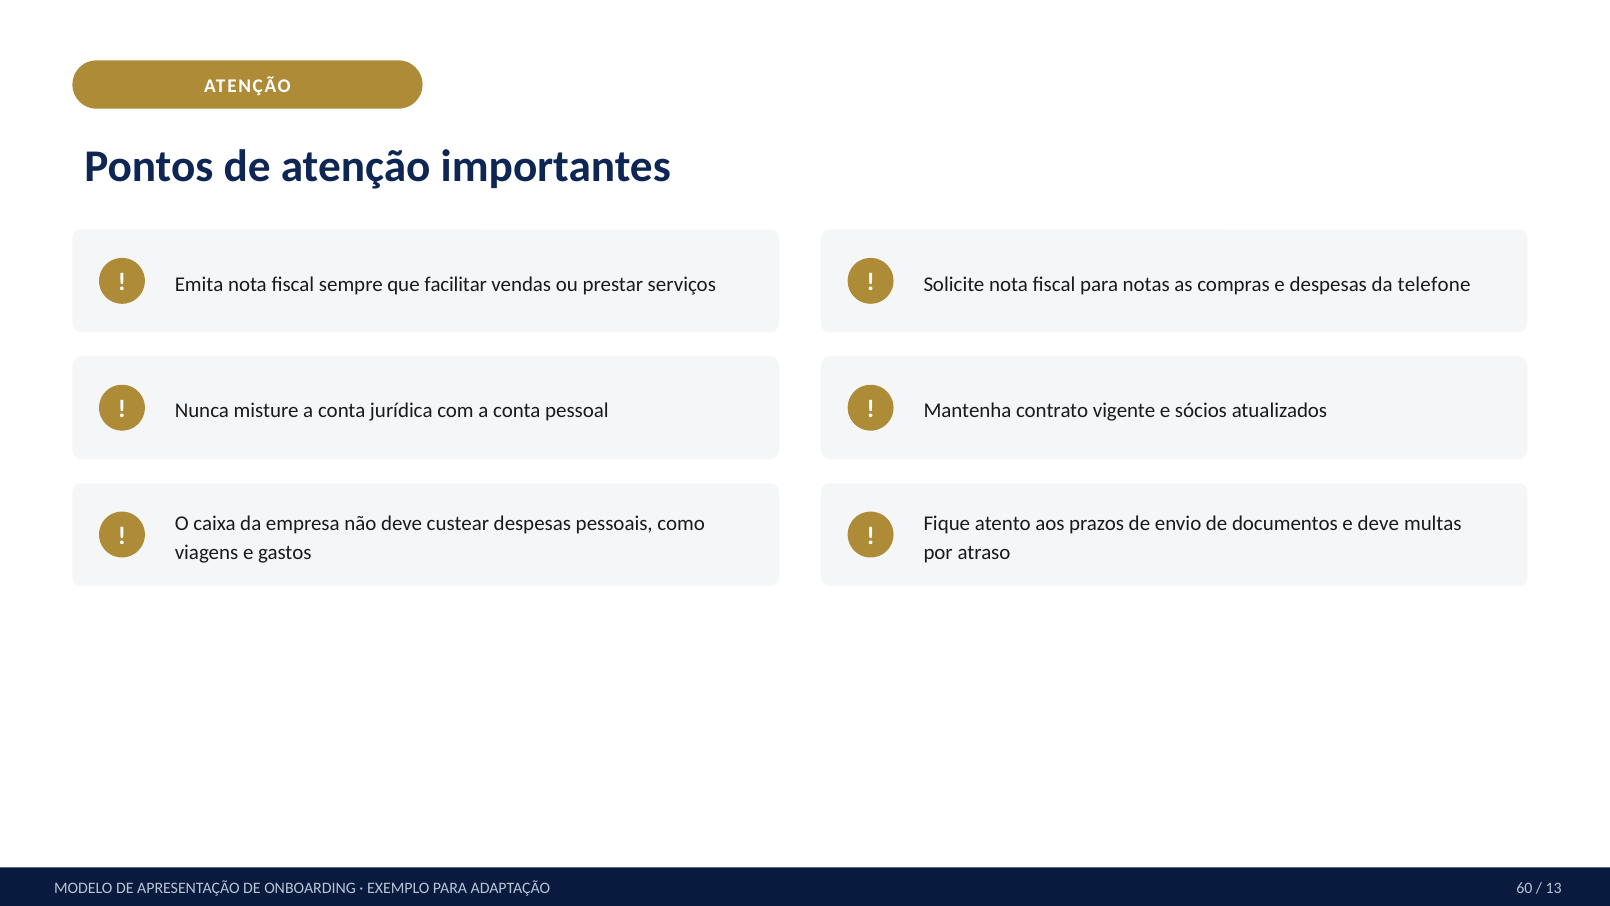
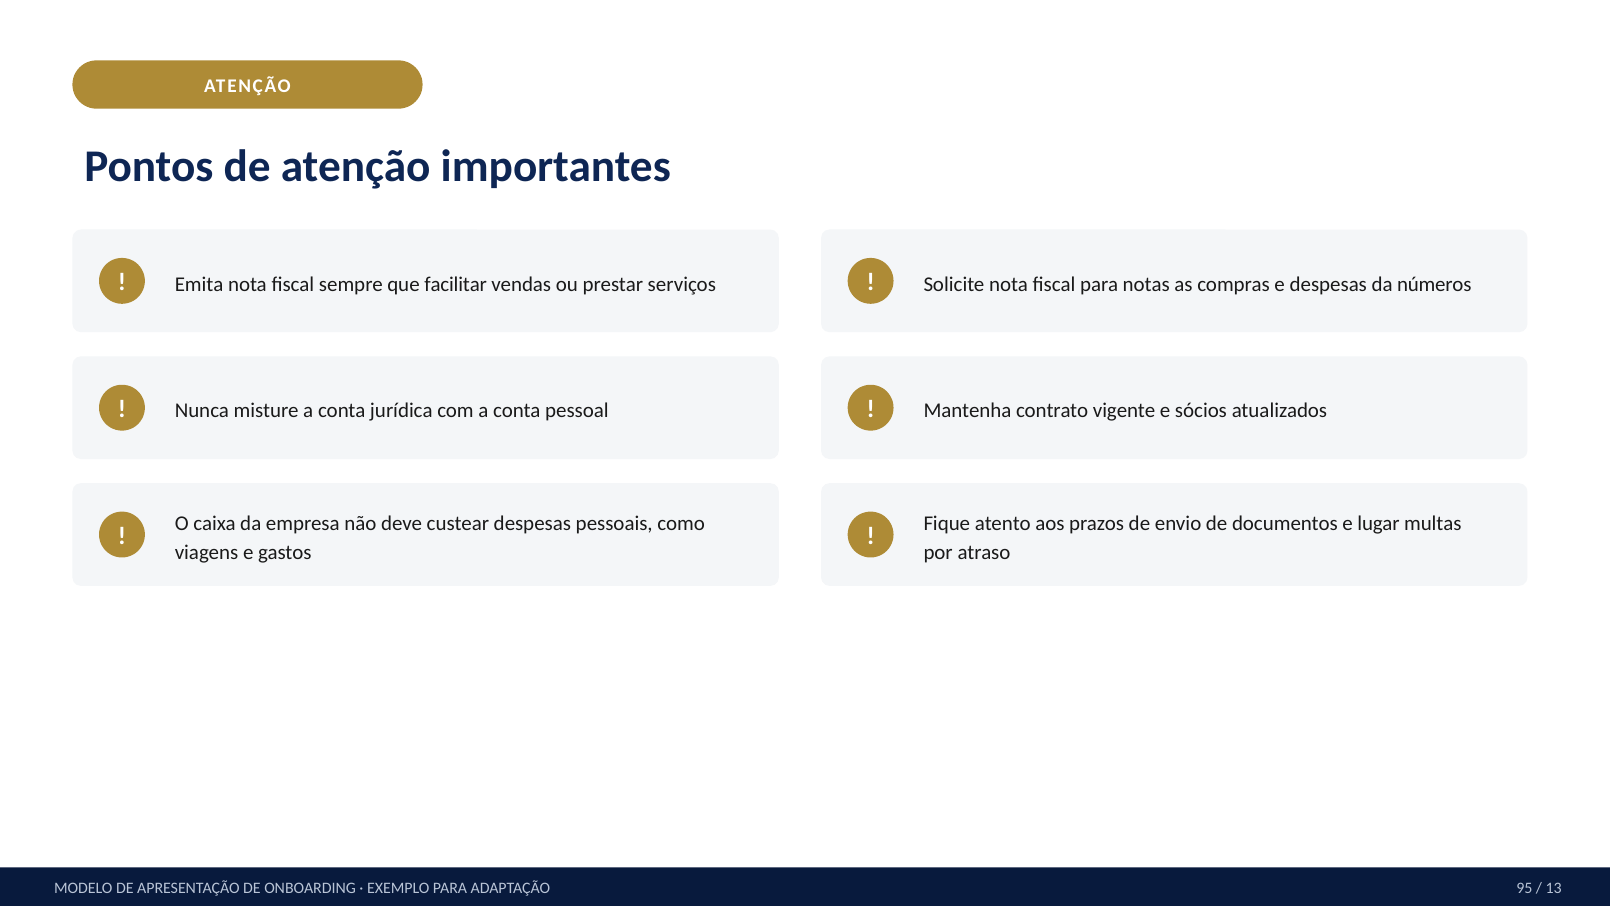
telefone: telefone -> números (1434, 284)
e deve: deve -> lugar (1379, 523)
60: 60 -> 95 (1524, 887)
